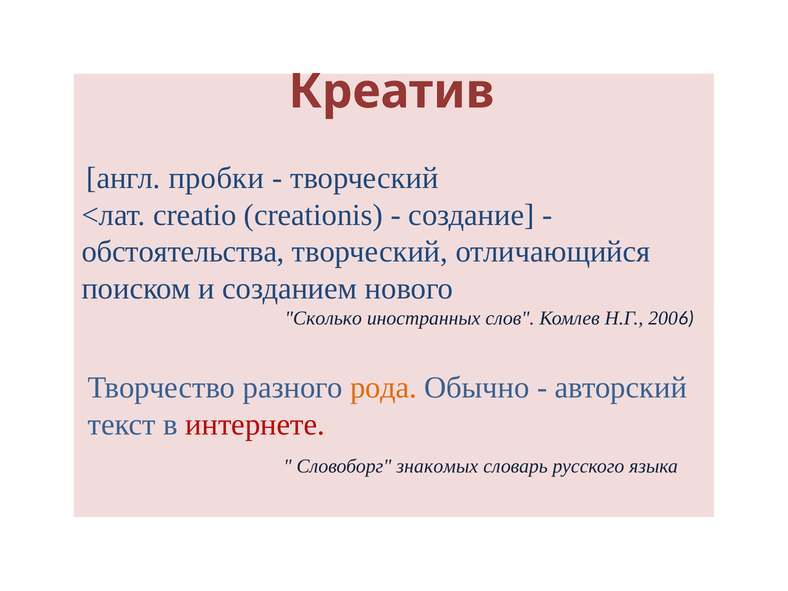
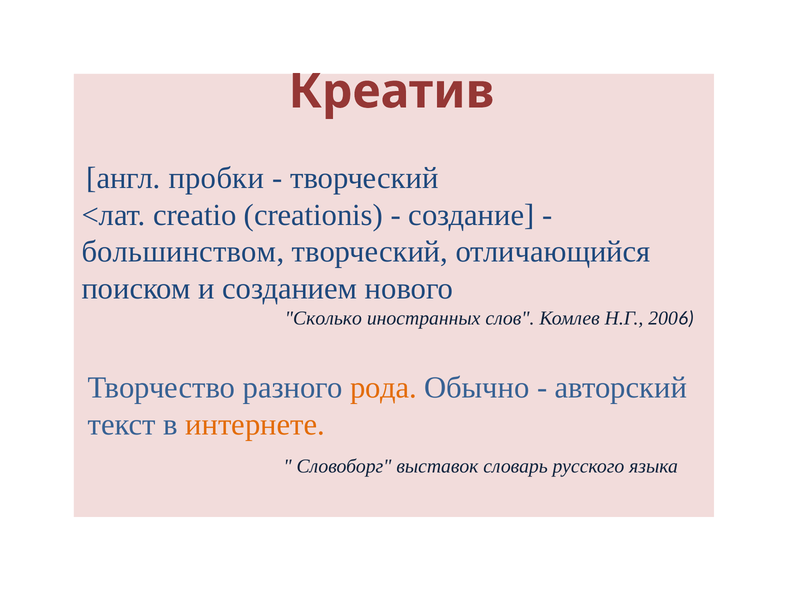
обстоятельства: обстоятельства -> большинством (183, 252)
интернете colour: red -> orange (255, 424)
знакомых: знакомых -> выставок (437, 466)
